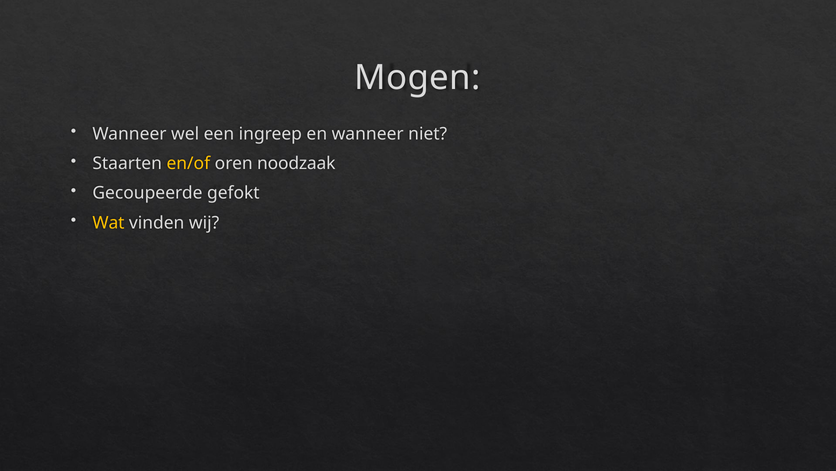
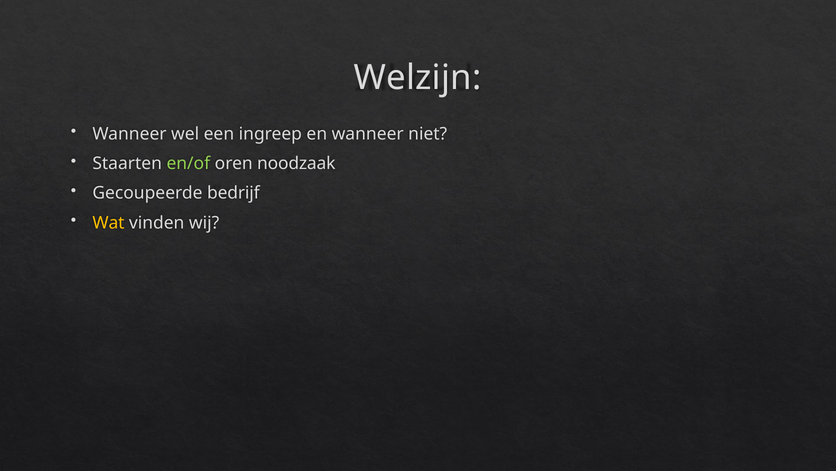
Mogen: Mogen -> Welzijn (418, 77)
en/of colour: yellow -> light green (188, 163)
gefokt: gefokt -> bedrijf (233, 193)
